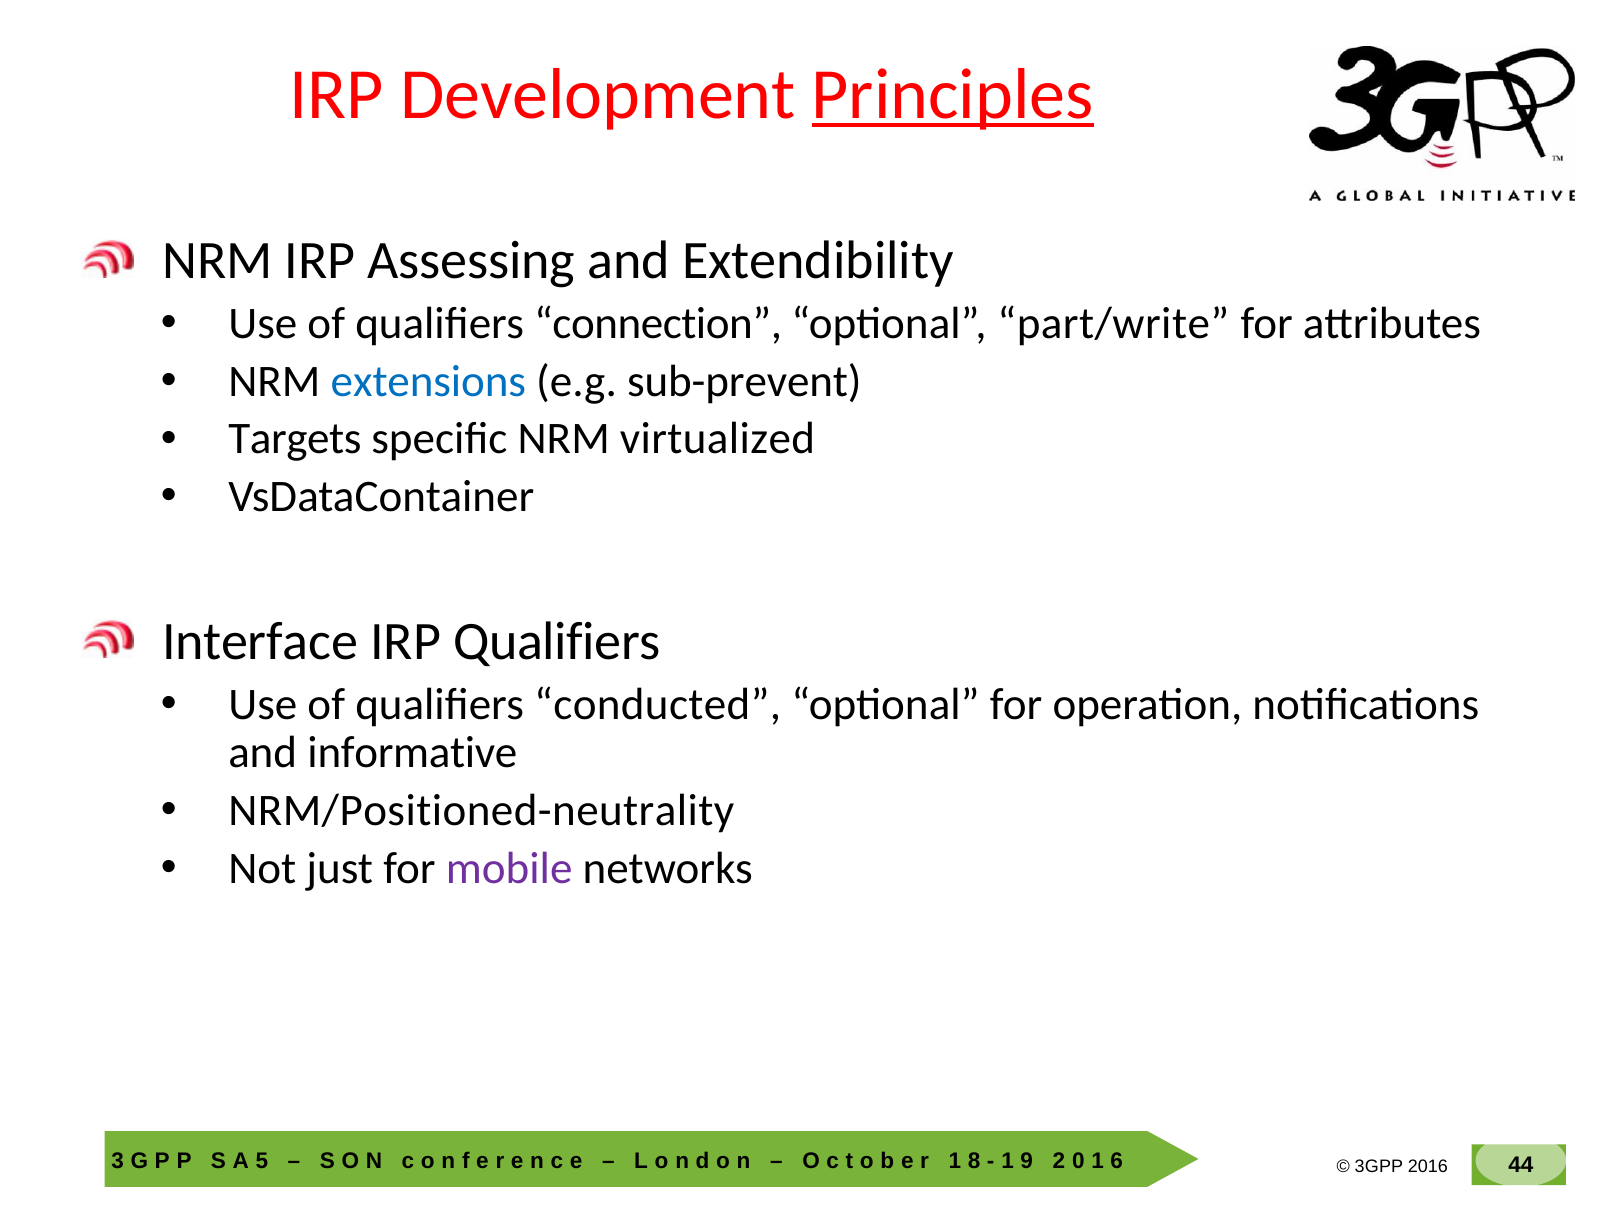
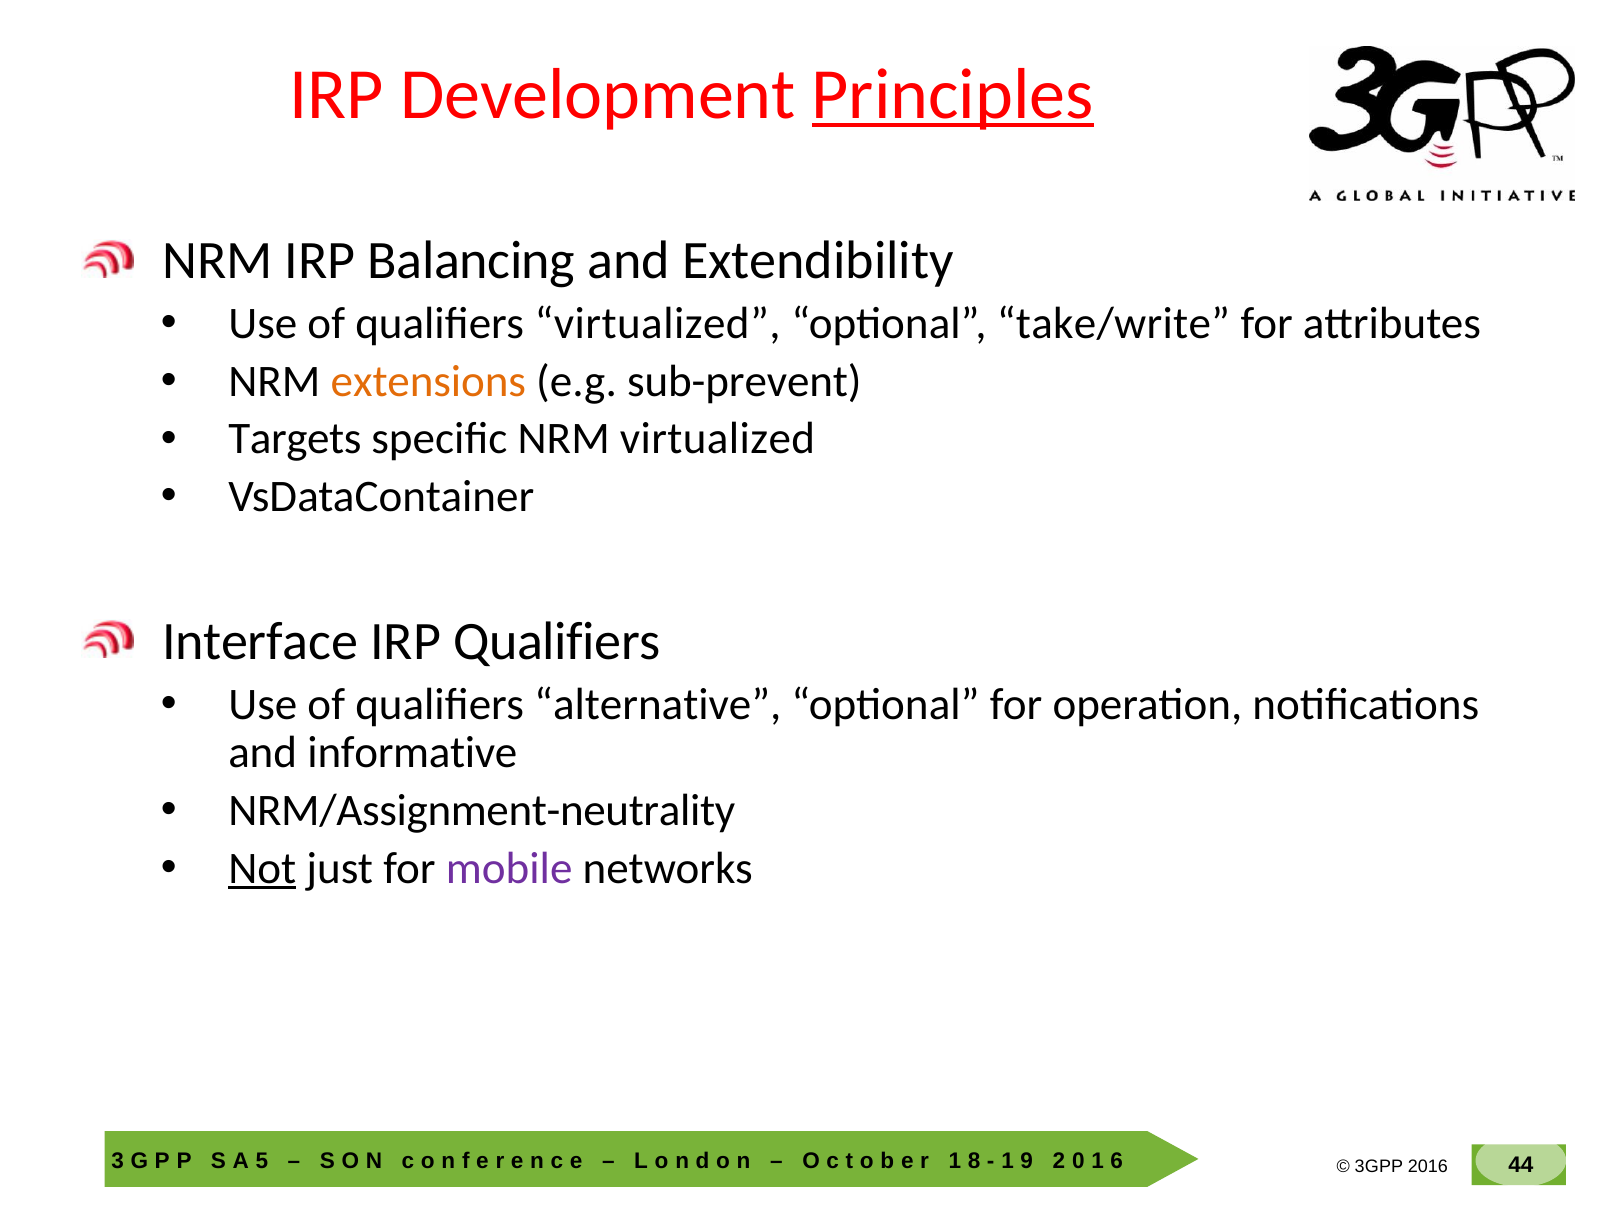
Assessing: Assessing -> Balancing (472, 261)
qualifiers connection: connection -> virtualized (658, 324)
part/write: part/write -> take/write (1113, 324)
extensions colour: blue -> orange (428, 381)
conducted: conducted -> alternative (658, 704)
NRM/Positioned-neutrality: NRM/Positioned-neutrality -> NRM/Assignment-neutrality (482, 810)
Not underline: none -> present (262, 868)
